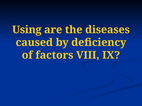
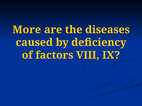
Using: Using -> More (27, 30)
